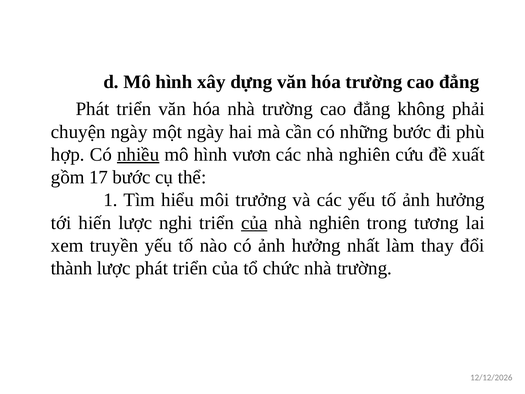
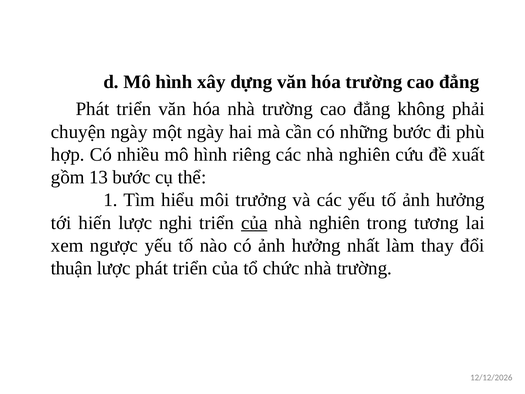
nhiều underline: present -> none (138, 154)
vươn: vươn -> riêng (252, 154)
17: 17 -> 13 (99, 177)
truyền: truyền -> ngược (114, 245)
thành: thành -> thuận (72, 268)
